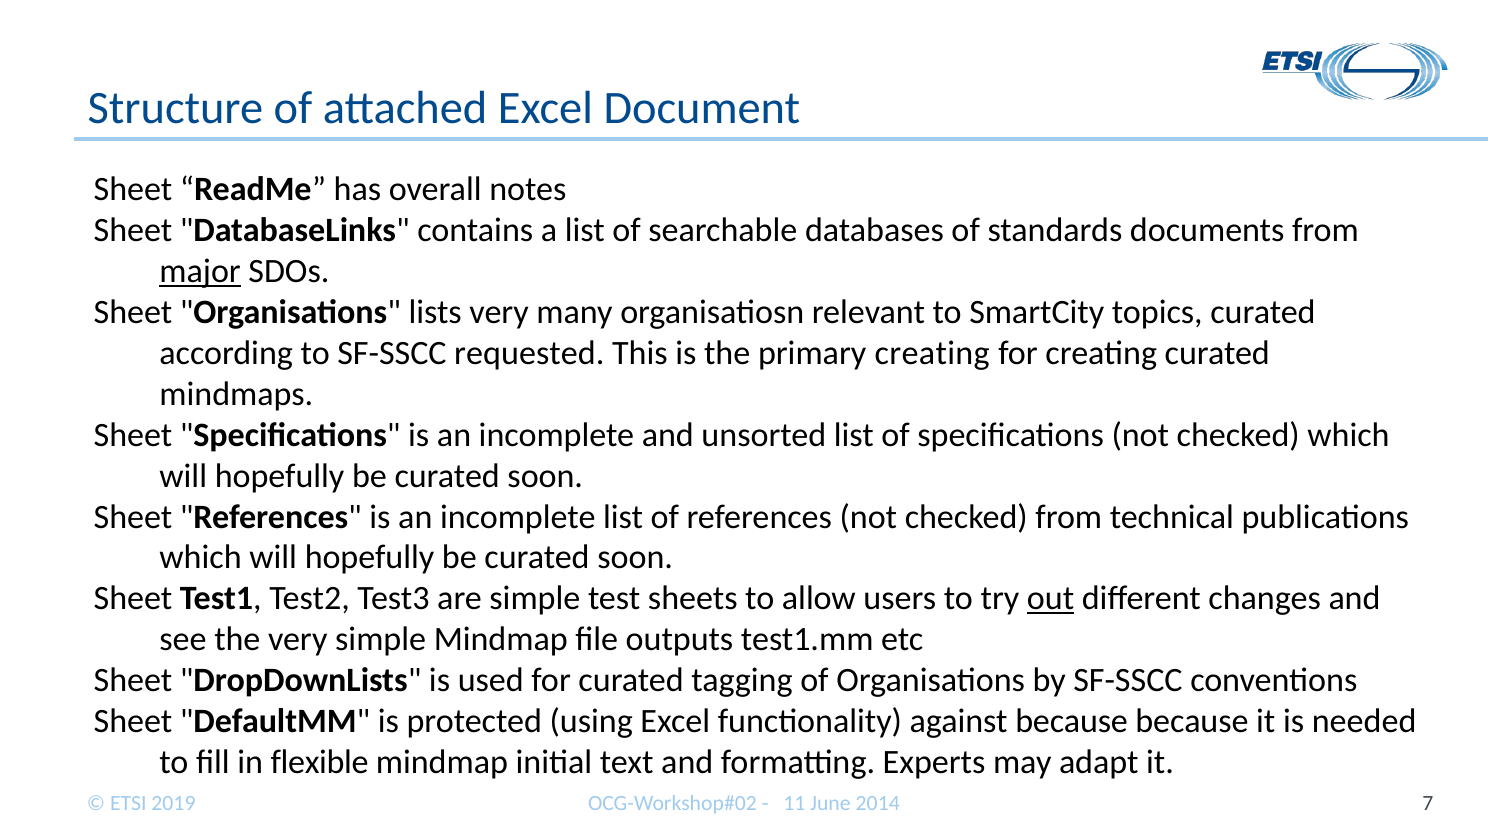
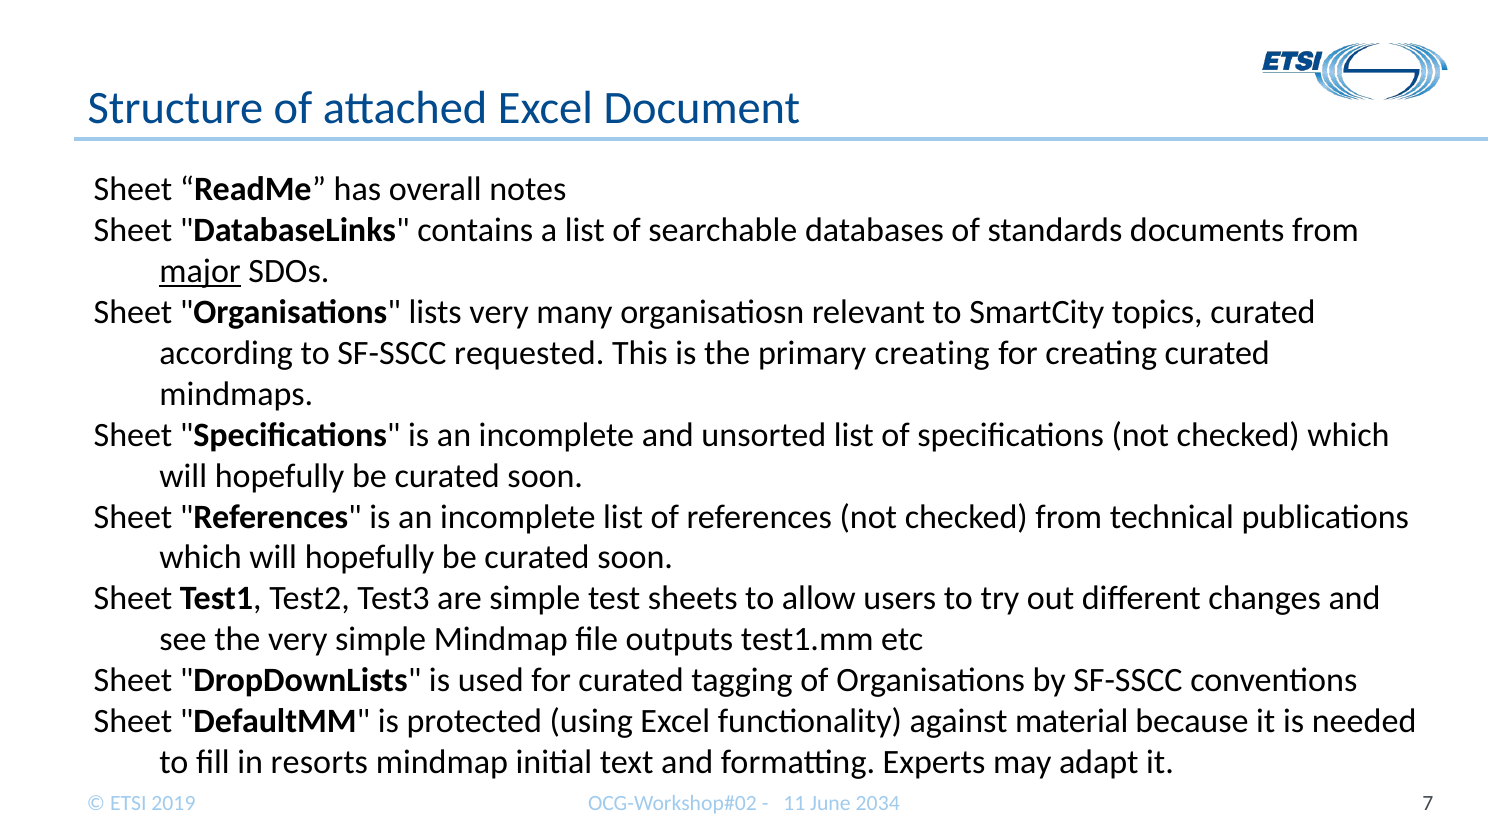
out underline: present -> none (1051, 599)
against because: because -> material (1072, 721)
flexible: flexible -> resorts (319, 762)
2014: 2014 -> 2034 (878, 804)
